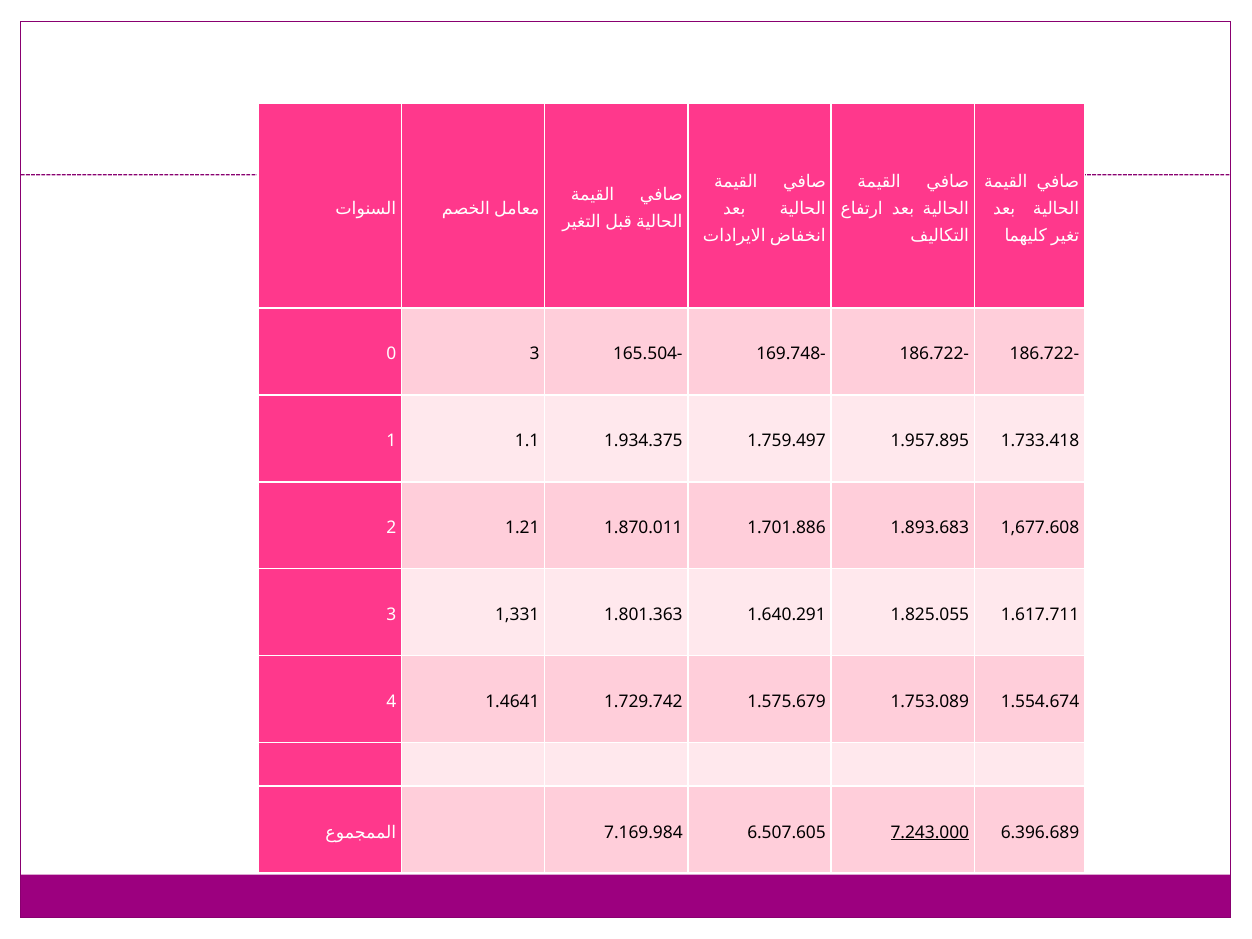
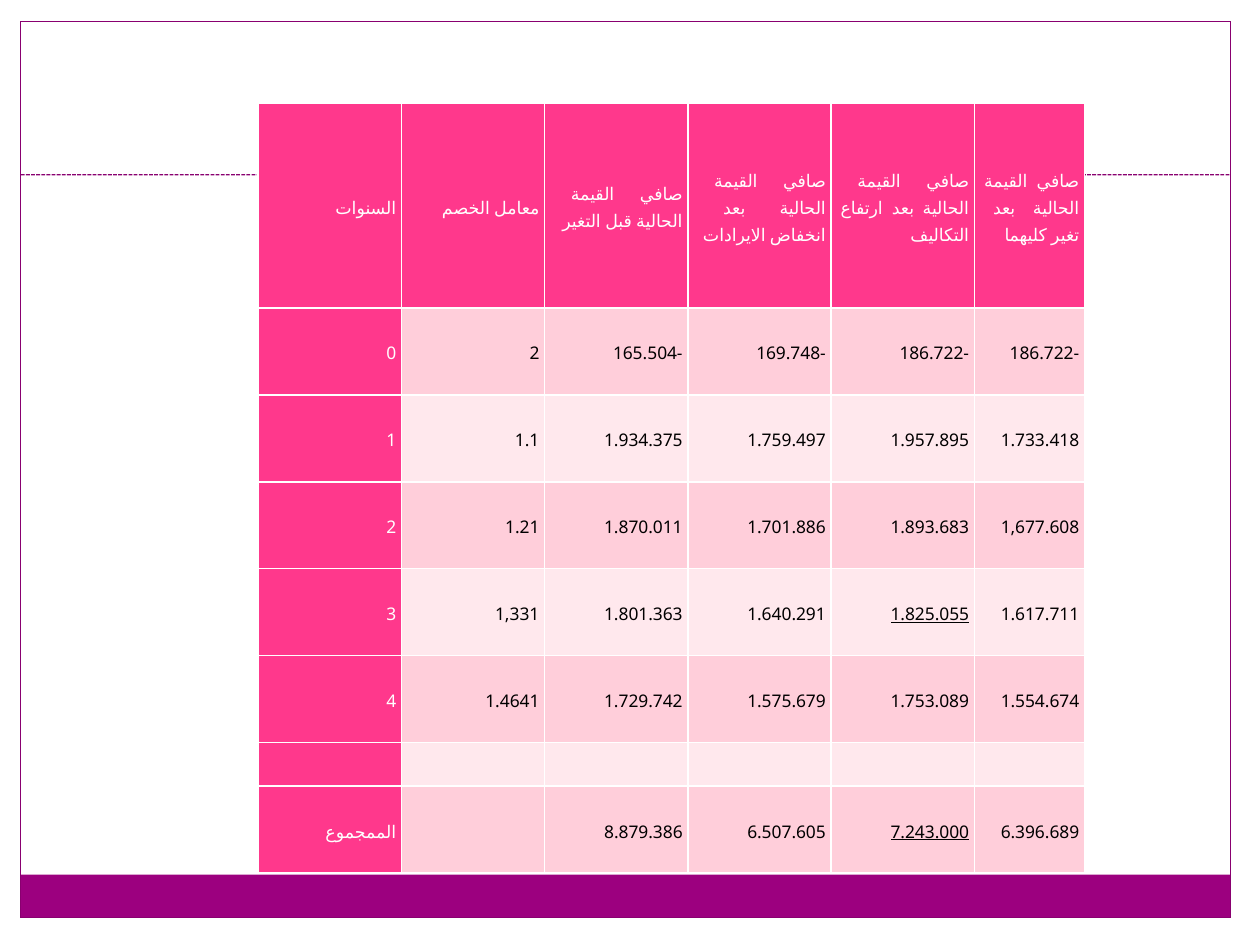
0 3: 3 -> 2 (535, 354)
1.825.055 underline: none -> present (930, 615)
7.169.984: 7.169.984 -> 8.879.386 (643, 832)
